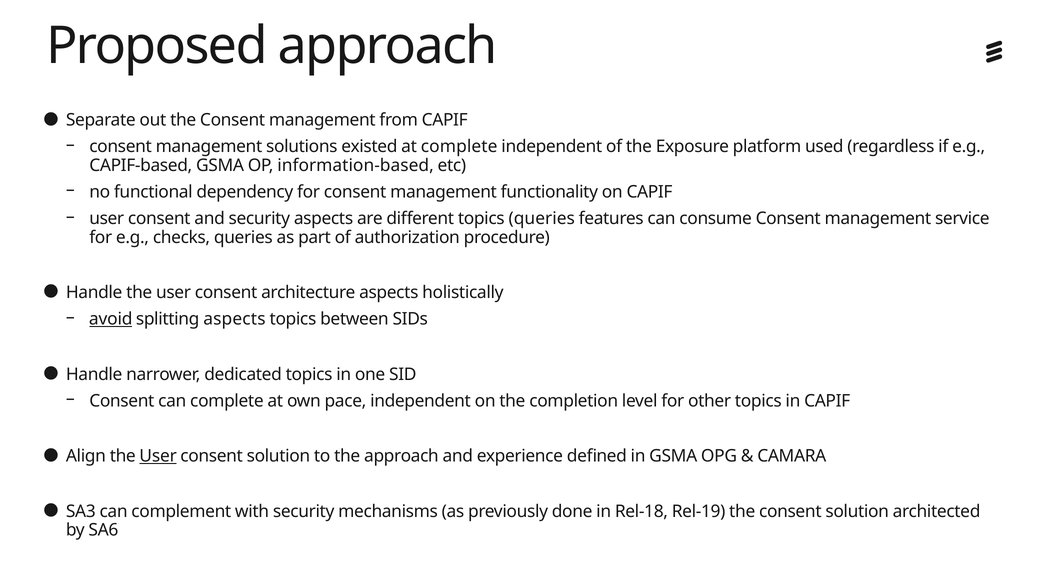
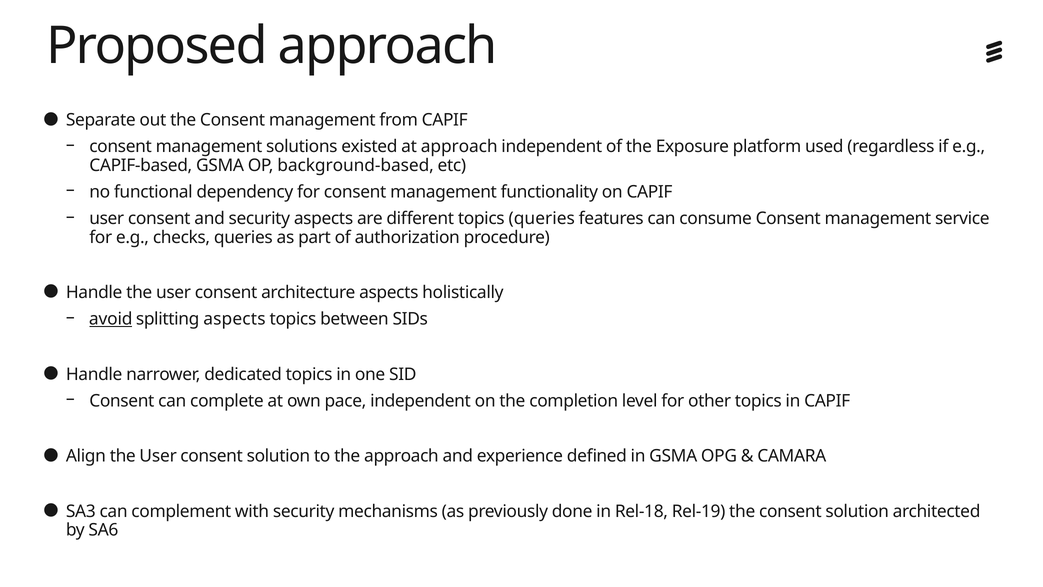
at complete: complete -> approach (459, 147)
information-based: information-based -> background-based (356, 165)
User underline: present -> none (158, 456)
